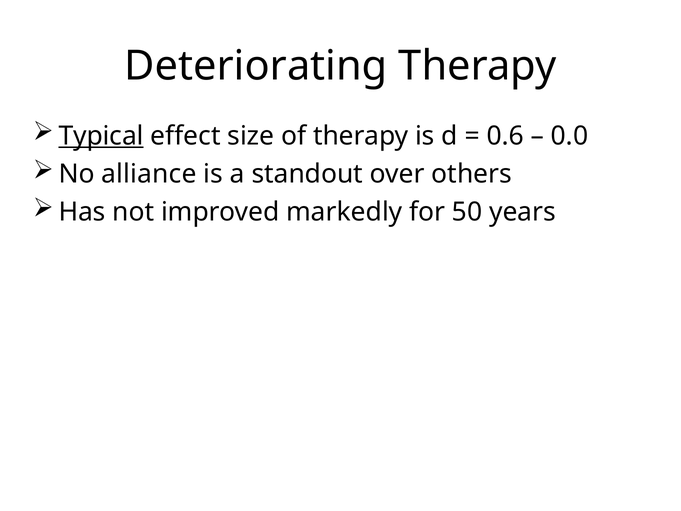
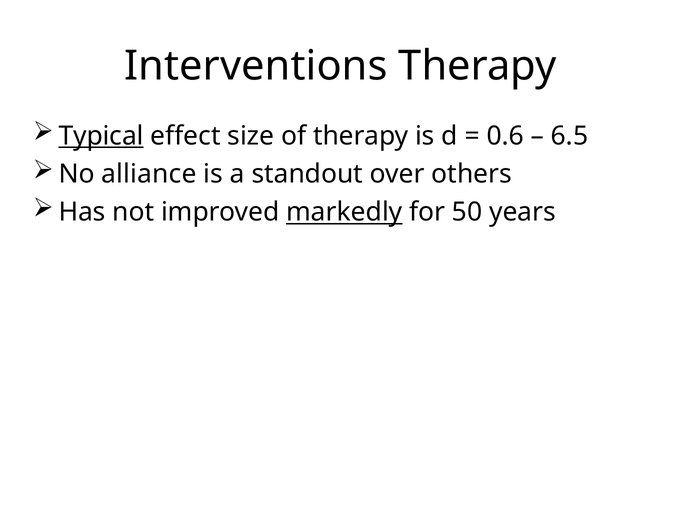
Deteriorating: Deteriorating -> Interventions (256, 66)
0.0: 0.0 -> 6.5 (570, 136)
markedly underline: none -> present (344, 212)
